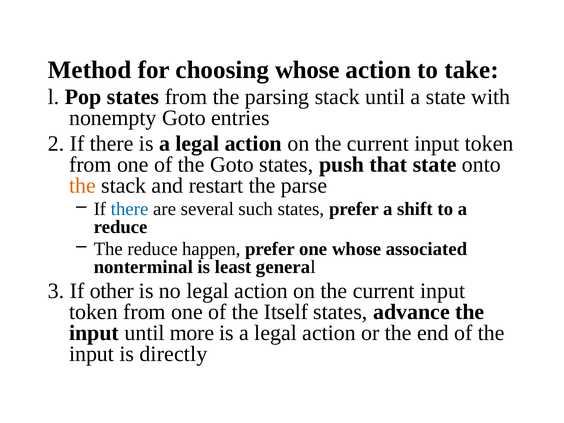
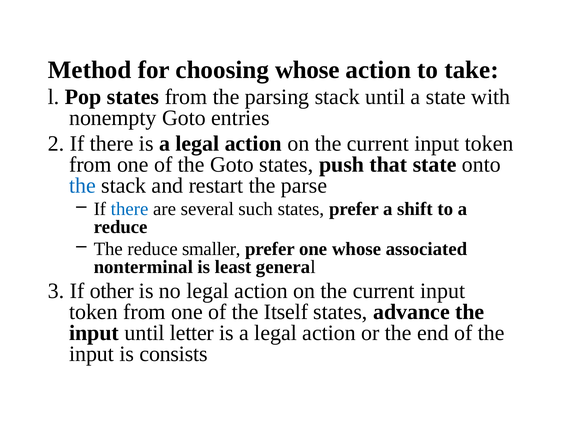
the colour: orange -> blue (82, 186)
happen: happen -> smaller (211, 249)
more: more -> letter (192, 333)
directly: directly -> consists (174, 354)
